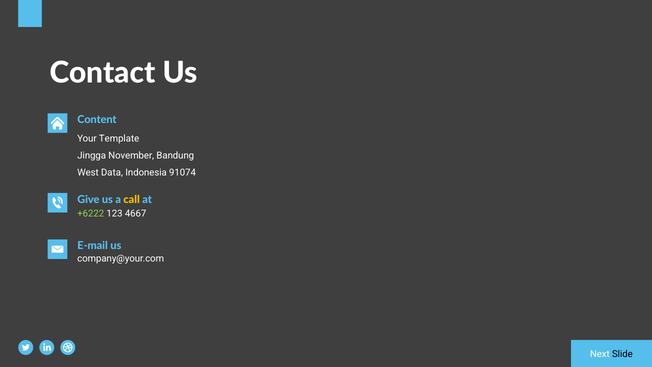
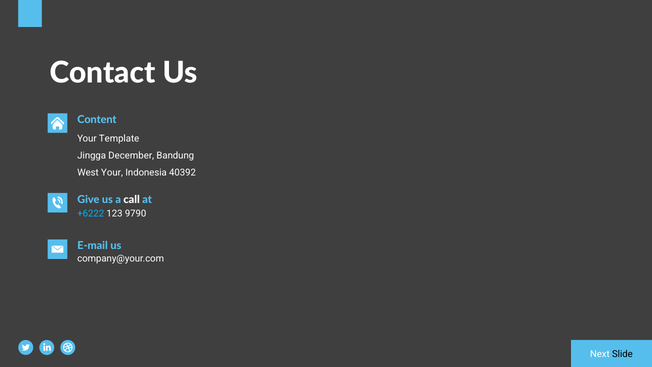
November: November -> December (131, 156)
West Data: Data -> Your (112, 173)
91074: 91074 -> 40392 (182, 173)
call colour: yellow -> white (132, 200)
+6222 colour: light green -> light blue (91, 214)
4667: 4667 -> 9790 (136, 214)
